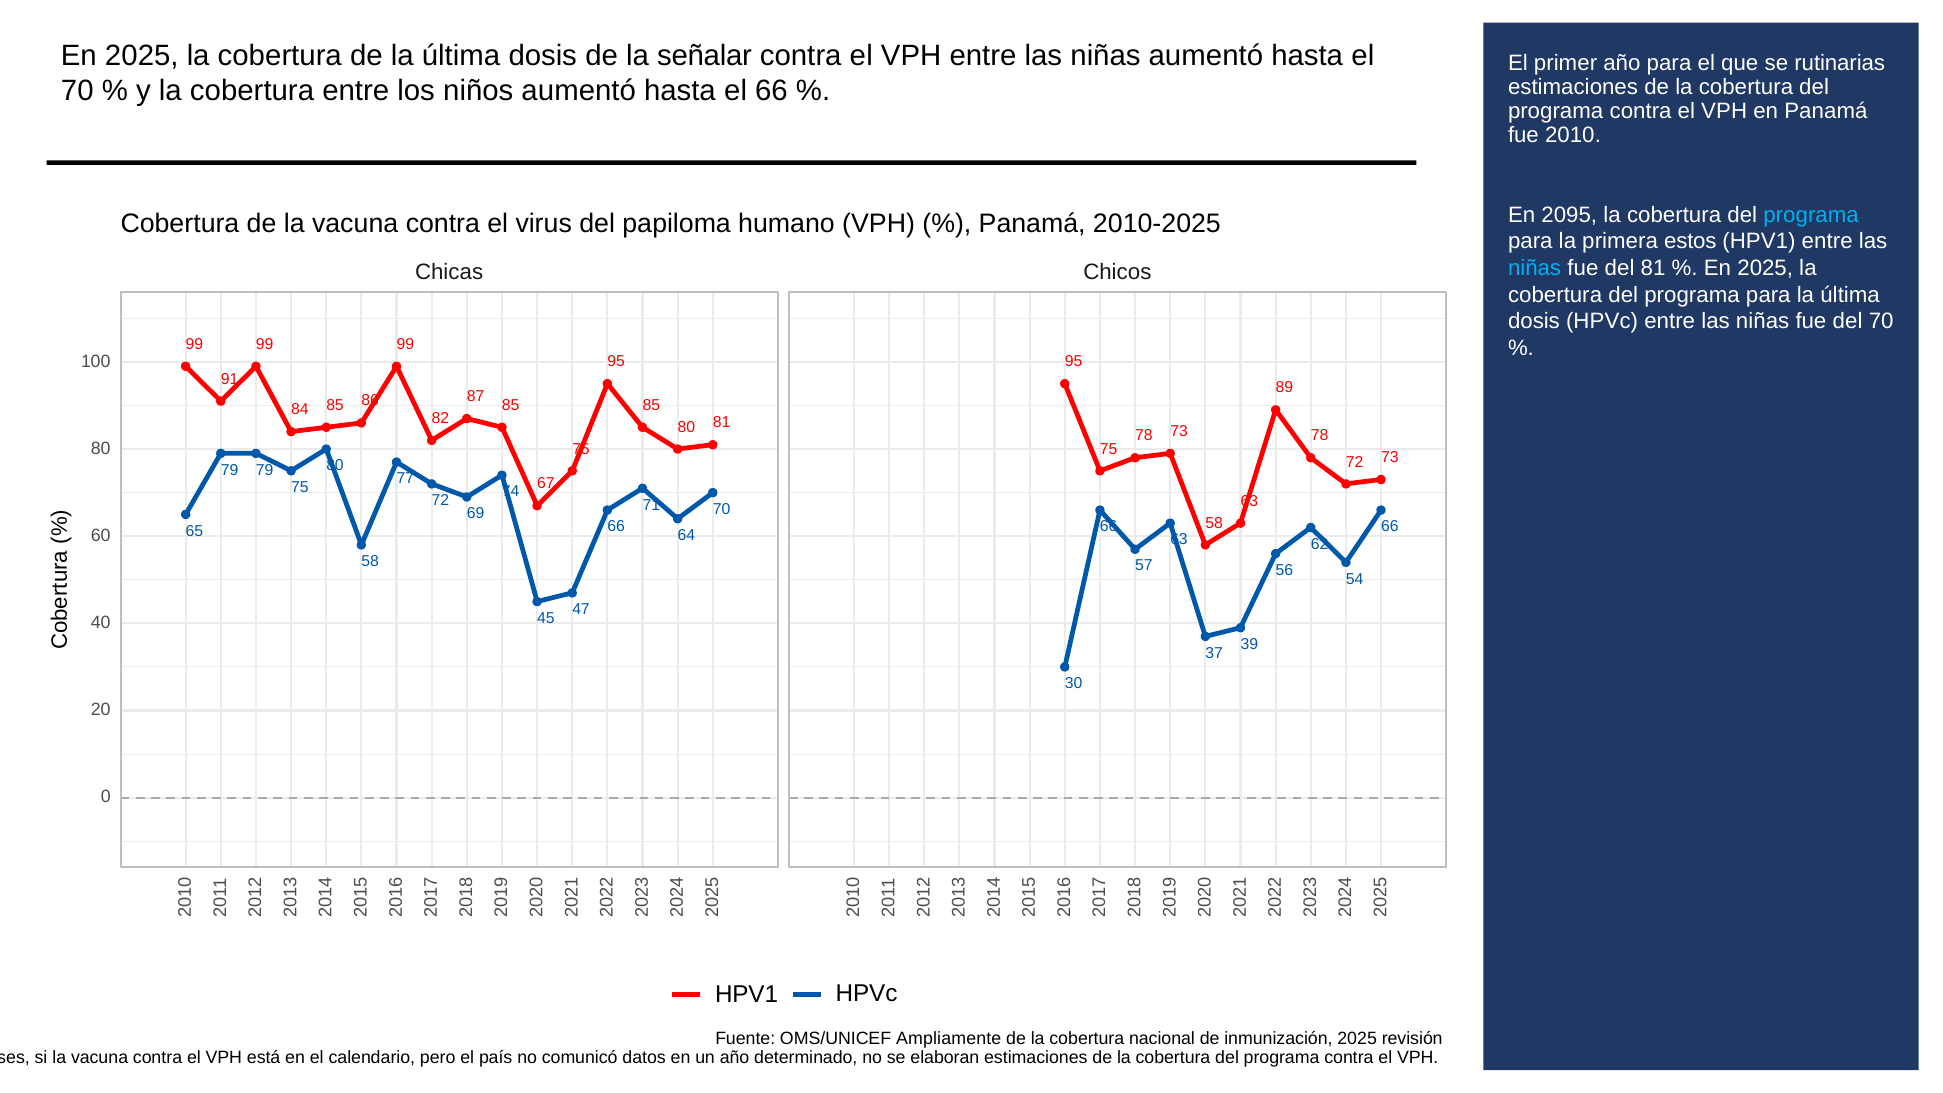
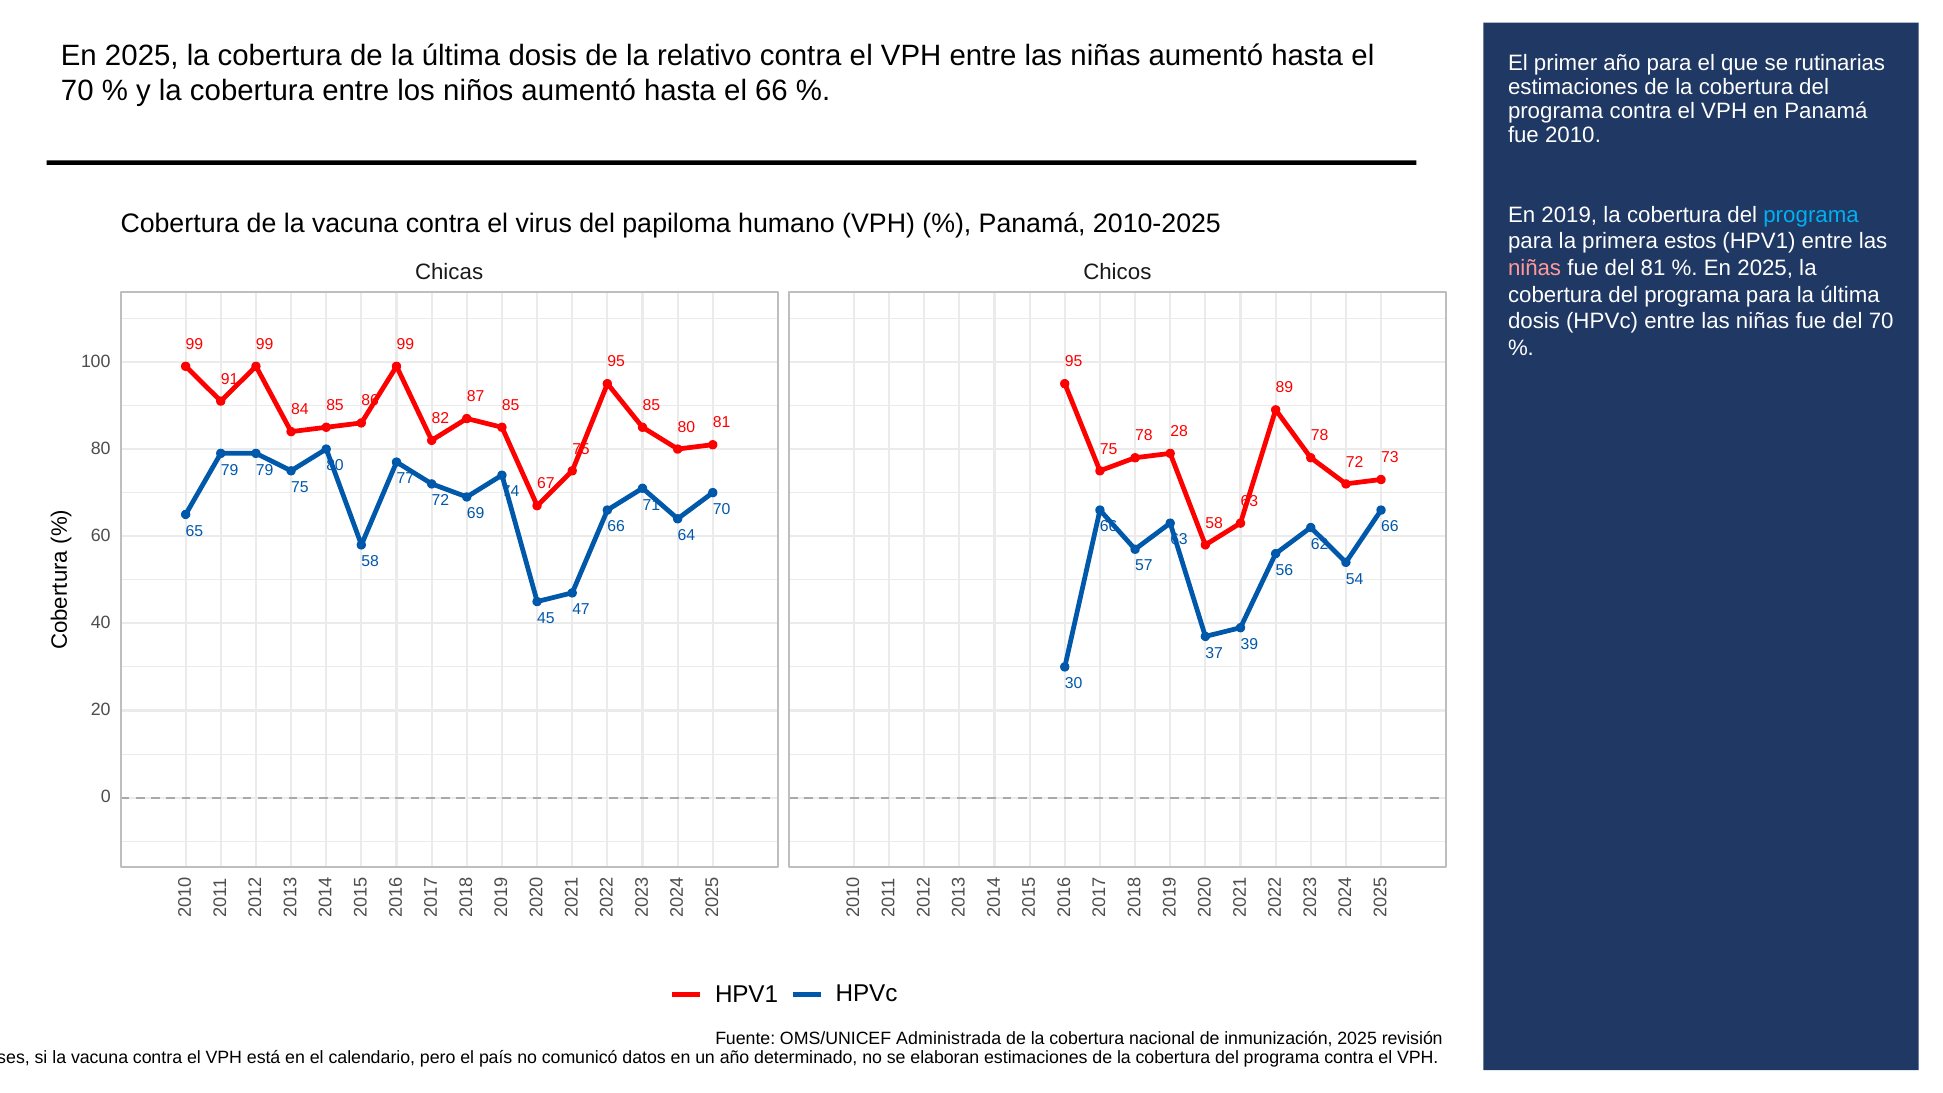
señalar: señalar -> relativo (704, 56)
2095: 2095 -> 2019 (1569, 215)
niñas colour: light blue -> pink (1535, 268)
78 73: 73 -> 28 (1179, 431)
Ampliamente: Ampliamente -> Administrada (949, 1039)
